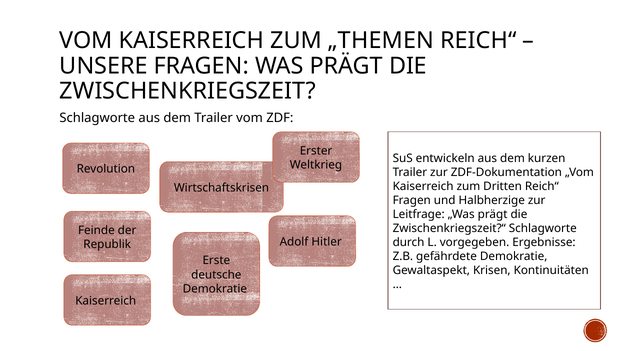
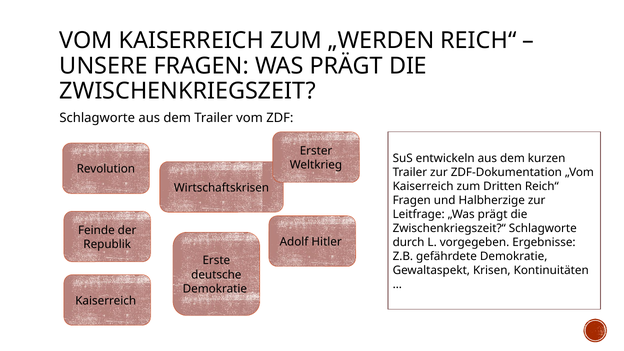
„THEMEN: „THEMEN -> „WERDEN (381, 41)
